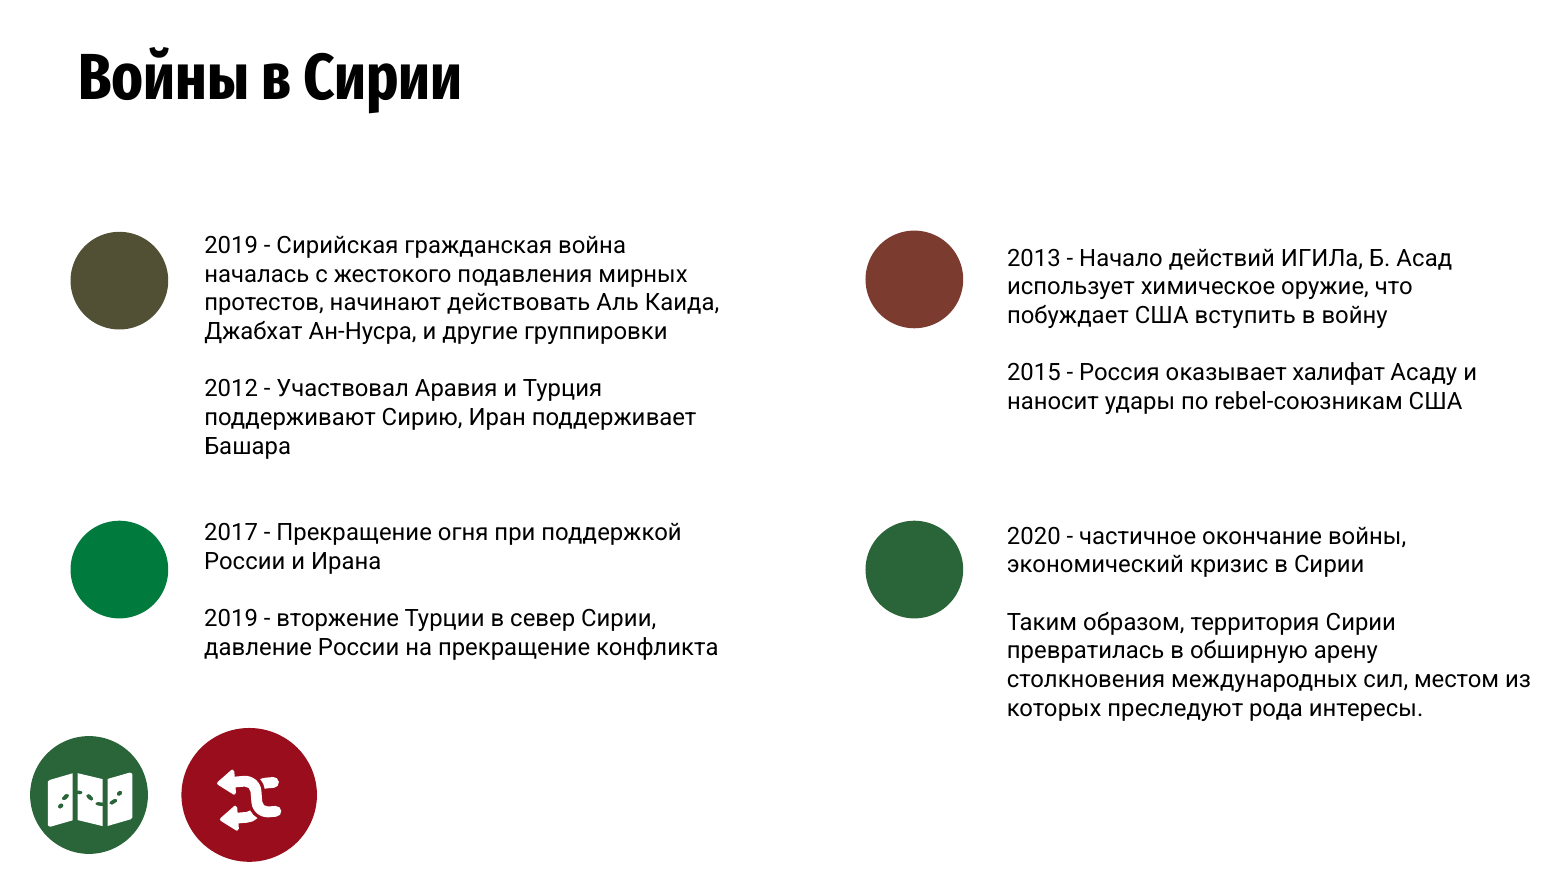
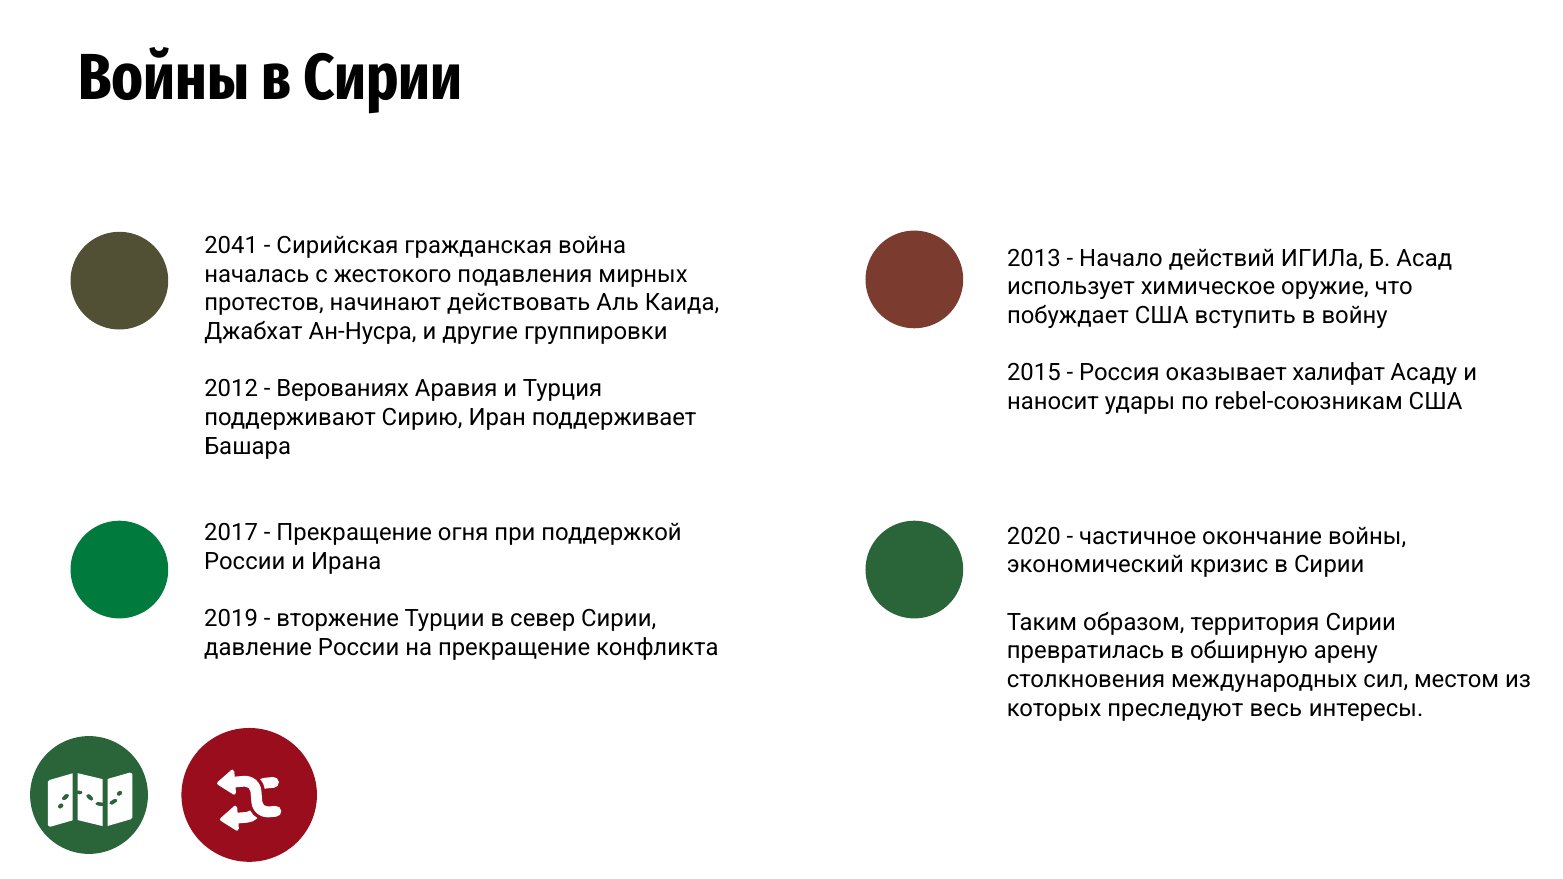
2019: 2019 -> 2041 (231, 246)
Участвовал: Участвовал -> Верованиях (343, 389)
рода: рода -> весь (1276, 709)
